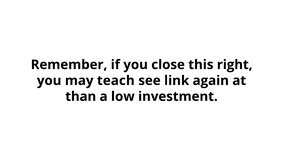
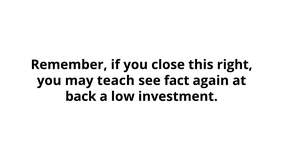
link: link -> fact (177, 81)
than: than -> back (81, 97)
